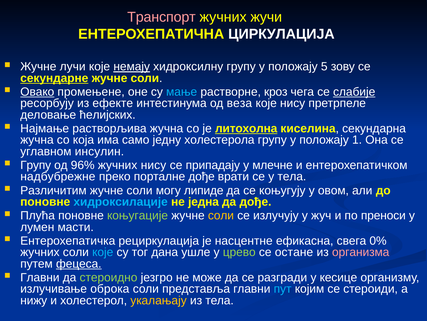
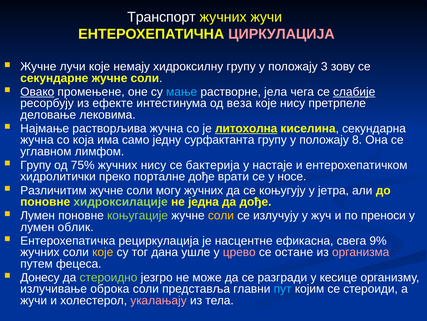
Транспорт colour: pink -> white (161, 17)
ЦИРКУЛАЦИЈА colour: white -> pink (281, 34)
немају underline: present -> none (132, 67)
5: 5 -> 3 (324, 67)
секундарне underline: present -> none (54, 78)
кроз: кроз -> јела (276, 92)
ћелијских: ћелијских -> лековима (107, 115)
холестерола: холестерола -> сурфaктанта (219, 140)
1: 1 -> 8 (357, 140)
инсулин: инсулин -> лимфом (100, 151)
96%: 96% -> 75% (83, 165)
припадају: припадају -> бактерија (213, 165)
млечне: млечне -> настаје (273, 165)
надбубрежне: надбубрежне -> хидролитички (58, 176)
у тела: тела -> носе (292, 176)
могу липиде: липиде -> жучних (204, 190)
овом: овом -> јетра (333, 190)
хидроксилације colour: light blue -> light green (121, 201)
Плућа: Плућа -> Лумен (38, 215)
масти: масти -> облик (76, 227)
0%: 0% -> 9% (378, 240)
које colour: light blue -> yellow (103, 252)
црево colour: light green -> pink (239, 252)
фецеса underline: present -> none (79, 263)
Главни: Главни -> Донесу (40, 277)
нижу: нижу -> жучи (34, 300)
укалањају colour: yellow -> pink (159, 300)
